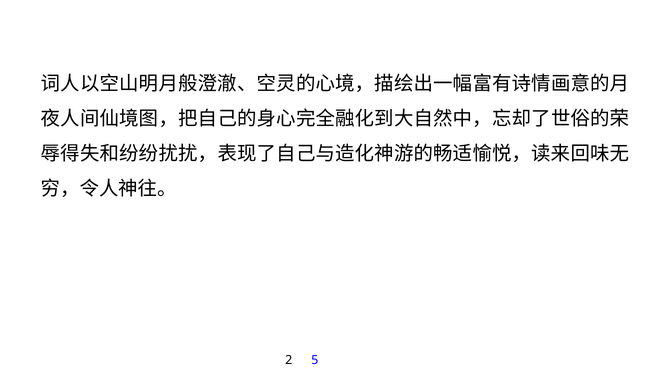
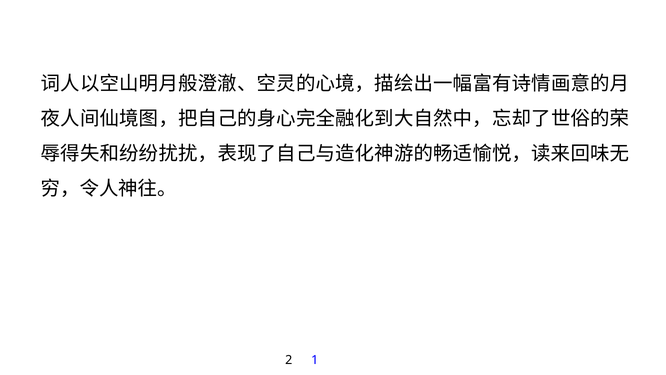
5: 5 -> 1 (315, 360)
